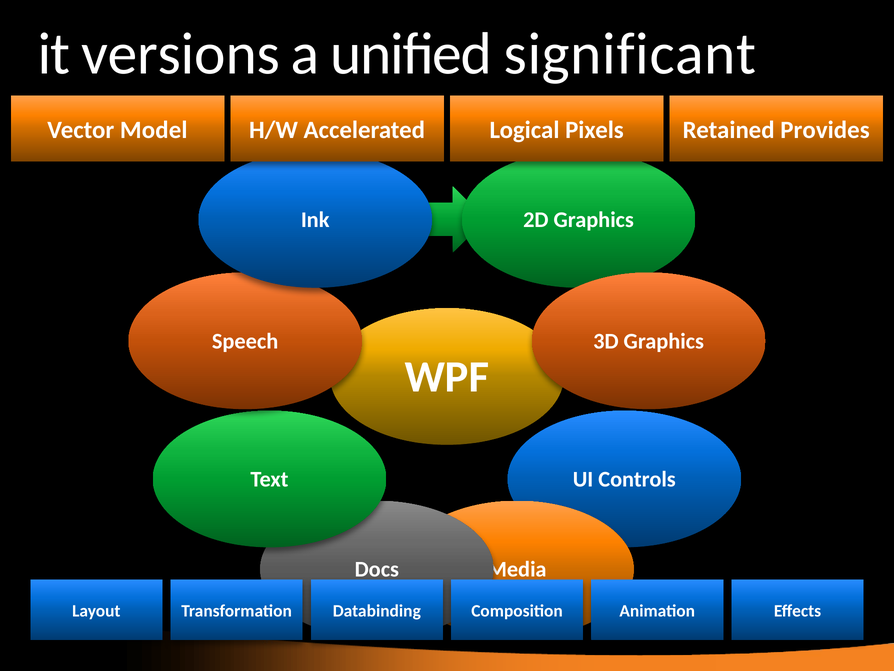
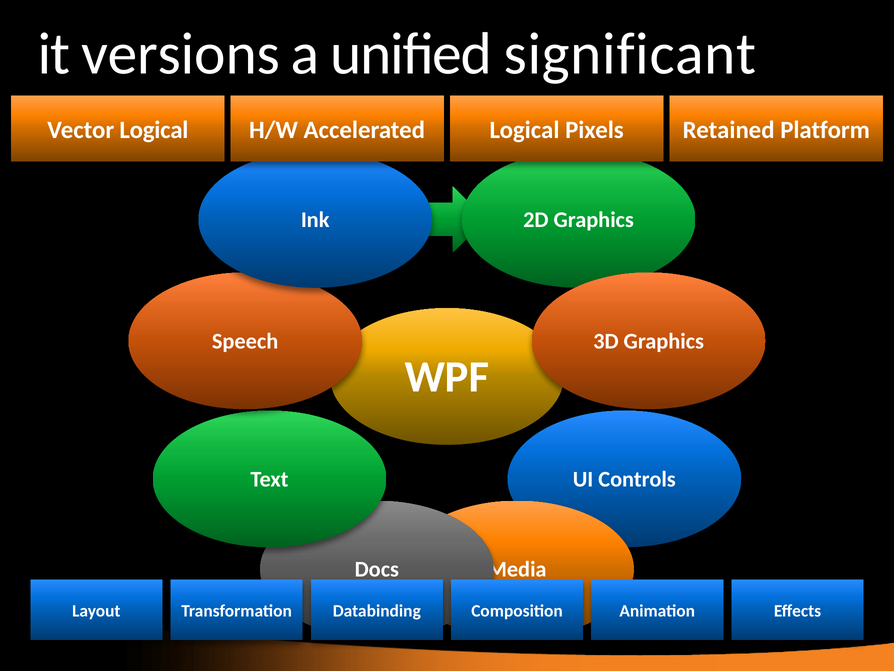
Vector Model: Model -> Logical (154, 130)
Provides: Provides -> Platform (825, 130)
